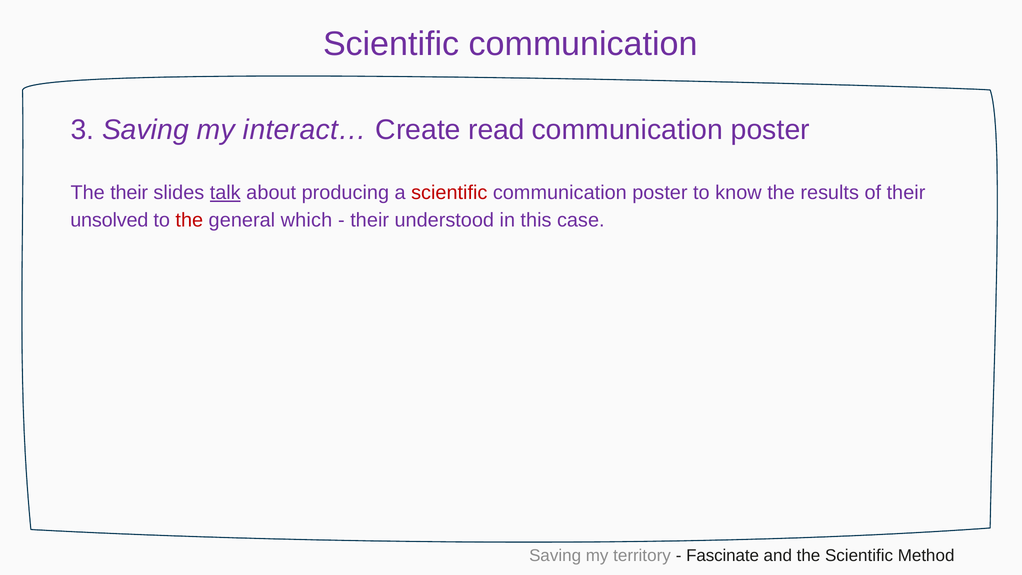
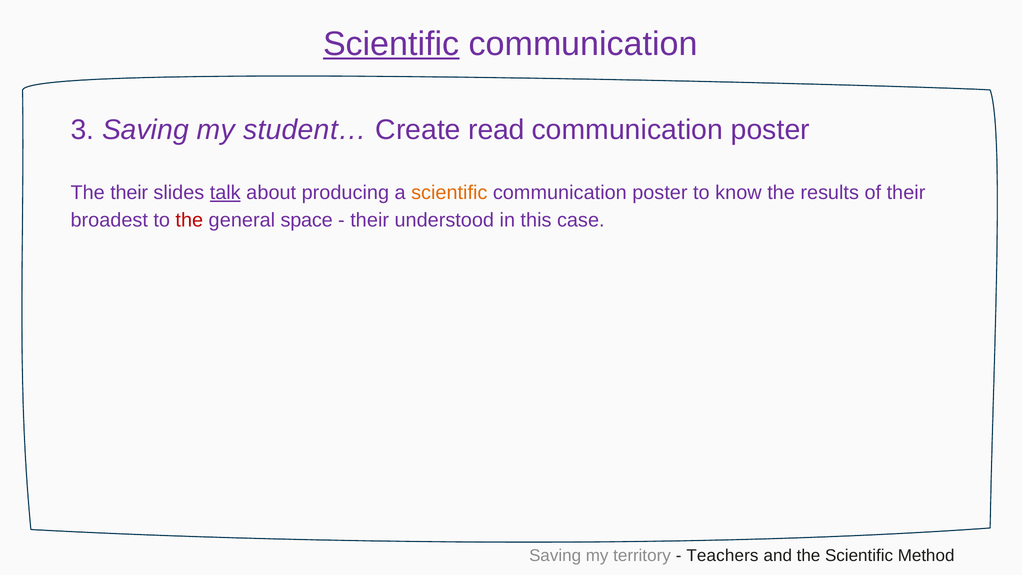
Scientific underline: none -> present (391, 44)
interact…: interact… -> student… (305, 130)
scientific colour: red -> orange (449, 193)
unsolved: unsolved -> broadest (109, 220)
which: which -> space (307, 220)
Fascinate: Fascinate -> Teachers (722, 556)
